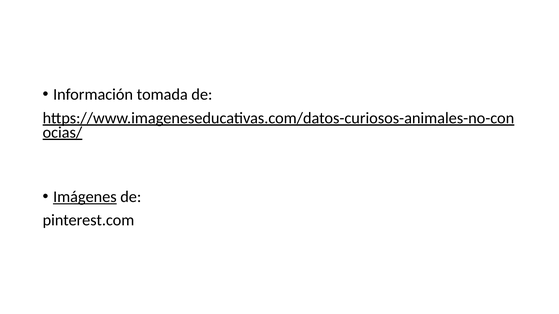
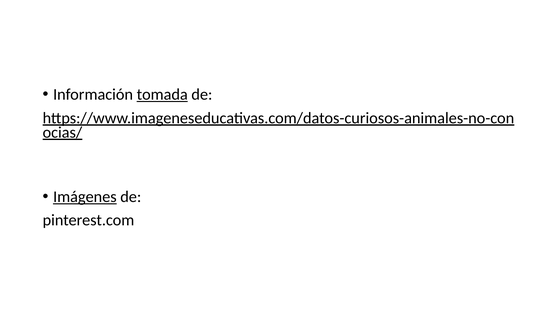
tomada underline: none -> present (162, 95)
